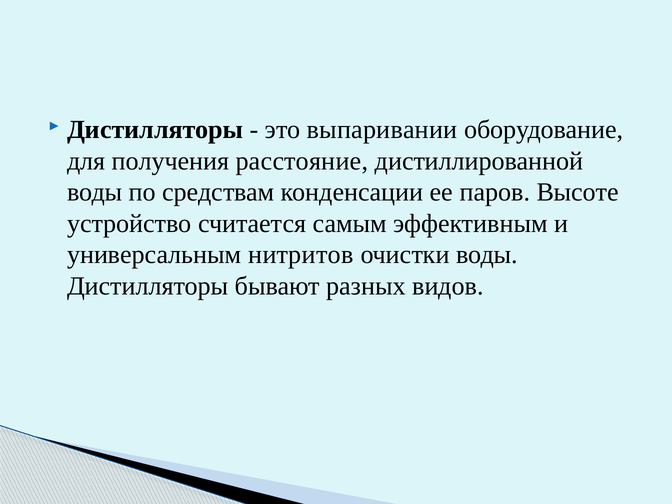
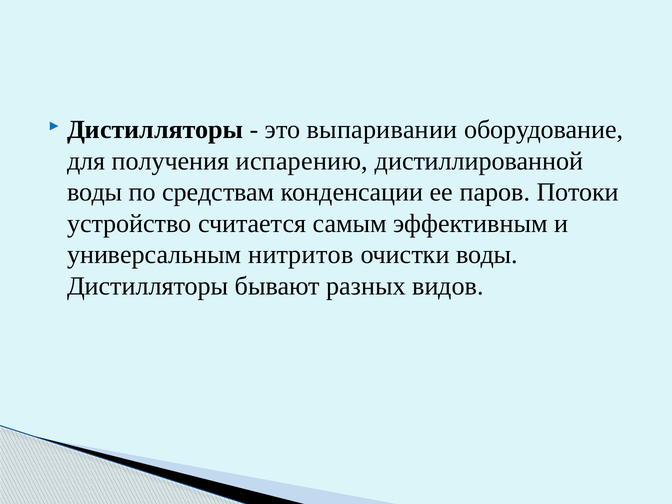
расстояние: расстояние -> испарению (302, 161)
Высоте: Высоте -> Потоки (578, 192)
